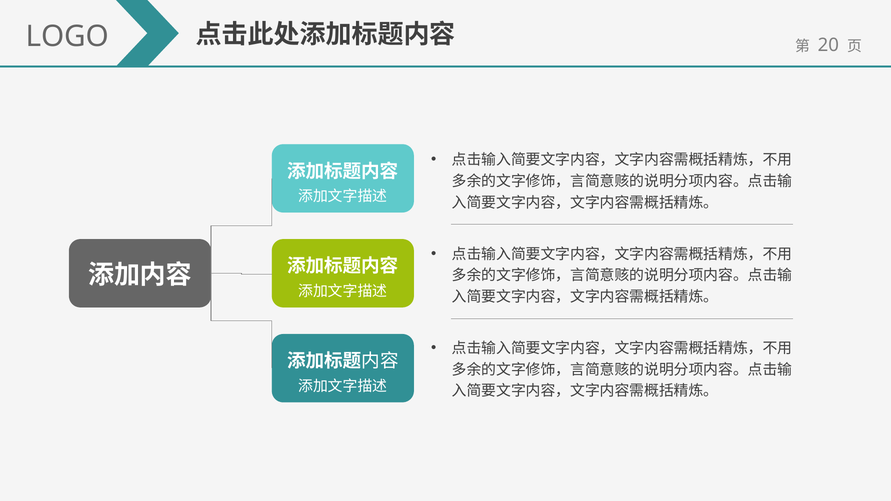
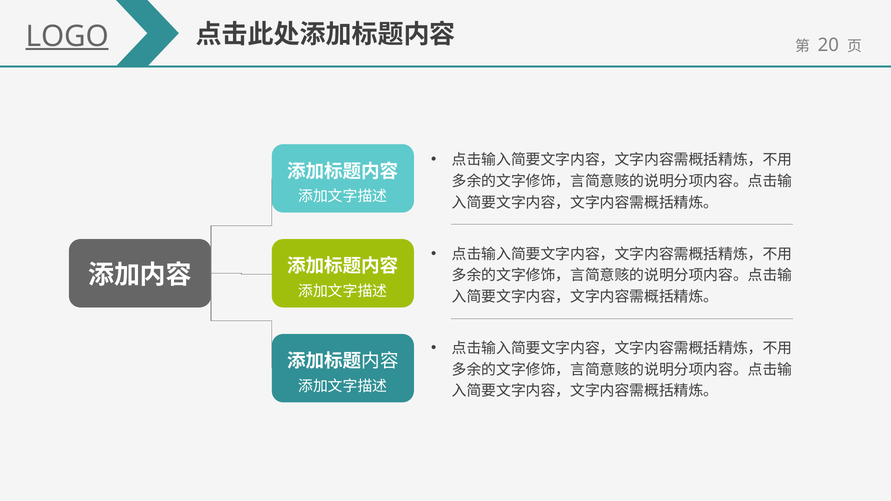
LOGO underline: none -> present (67, 36)
